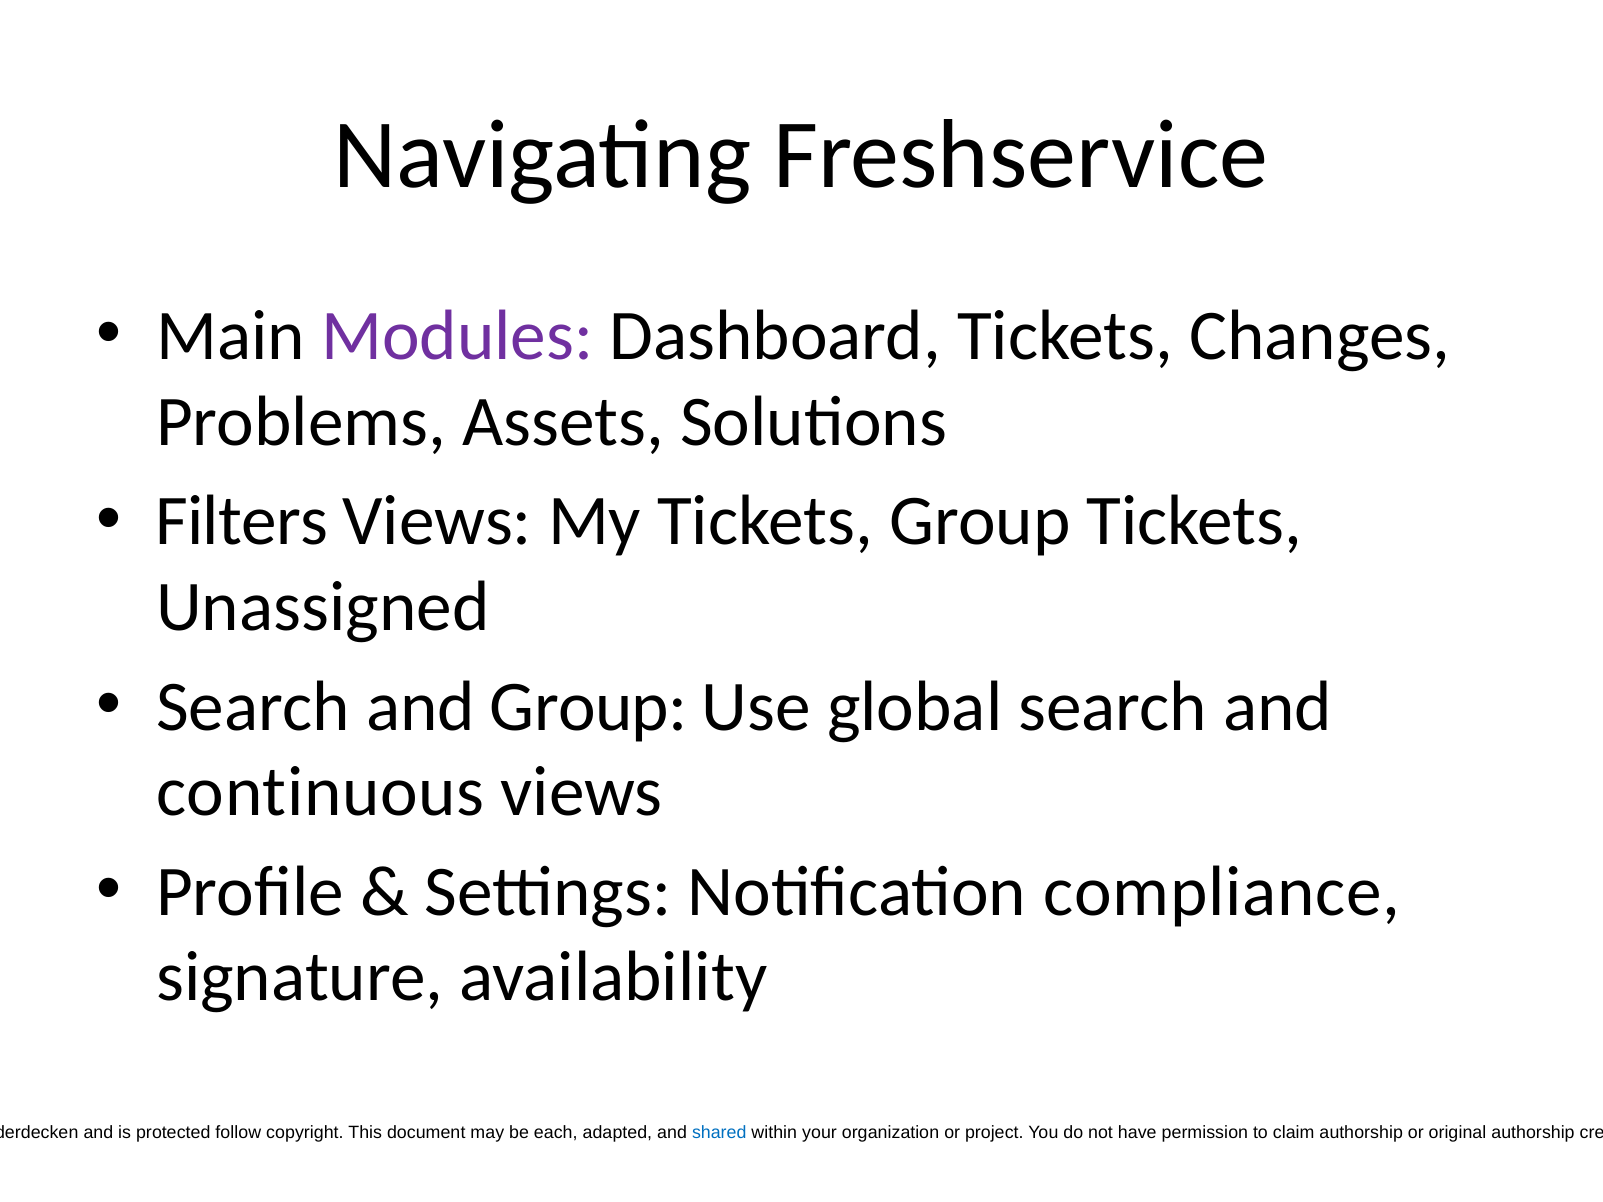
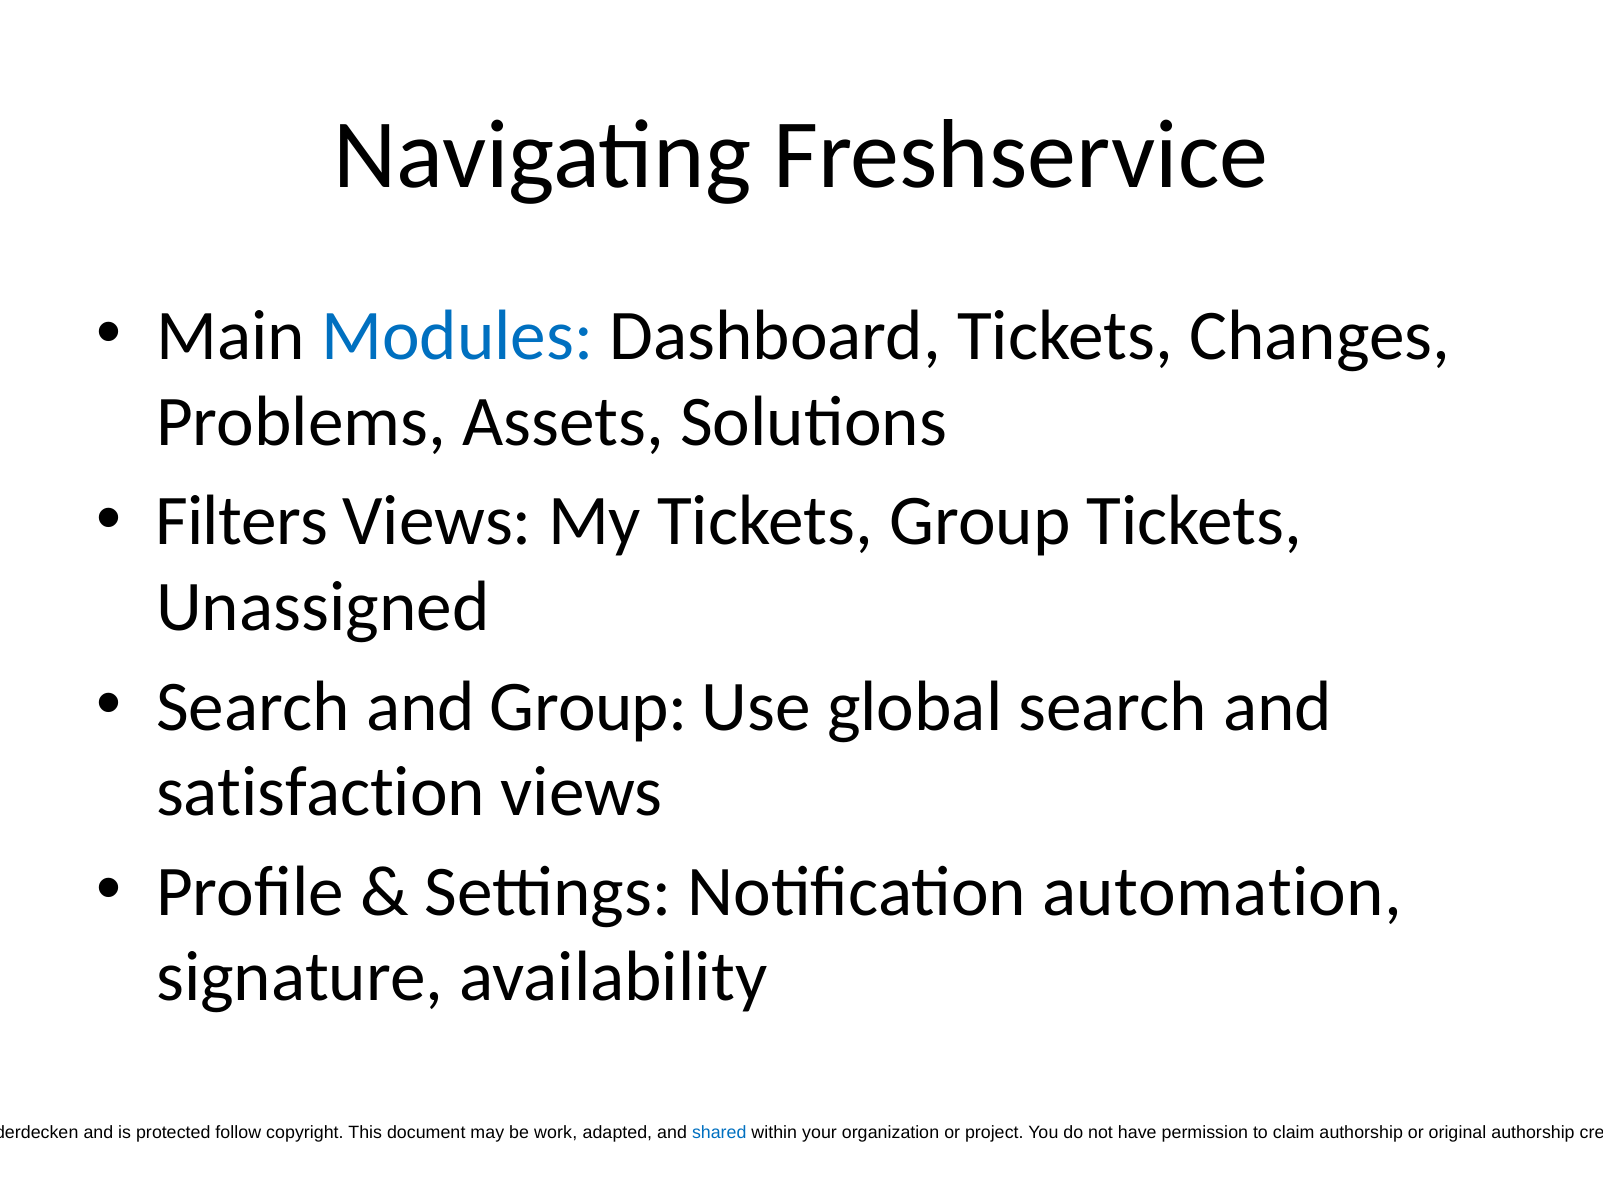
Modules colour: purple -> blue (457, 336)
continuous: continuous -> satisfaction (321, 792)
compliance: compliance -> automation (1222, 892)
be each: each -> work (556, 1133)
